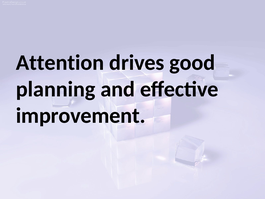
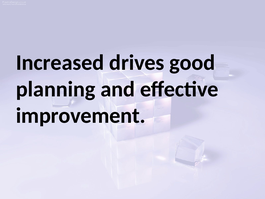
Attention: Attention -> Increased (60, 62)
